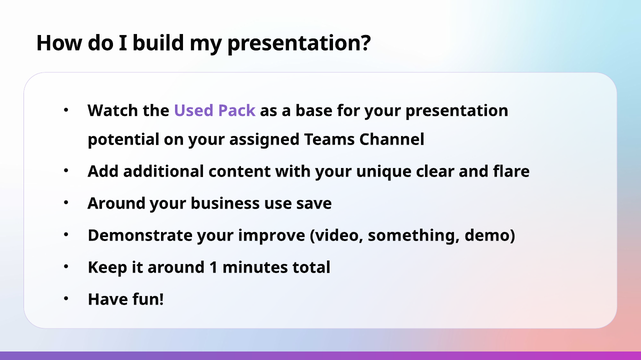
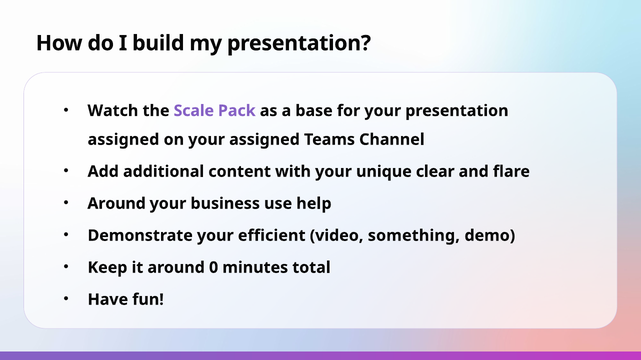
Used: Used -> Scale (194, 111)
potential: potential -> assigned (123, 140)
save: save -> help (314, 204)
improve: improve -> efficient (272, 236)
1: 1 -> 0 (214, 268)
